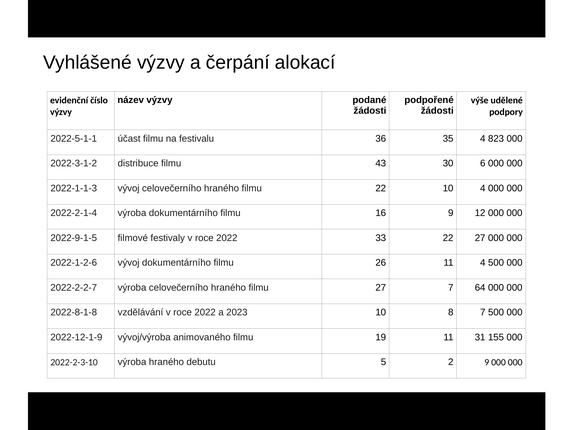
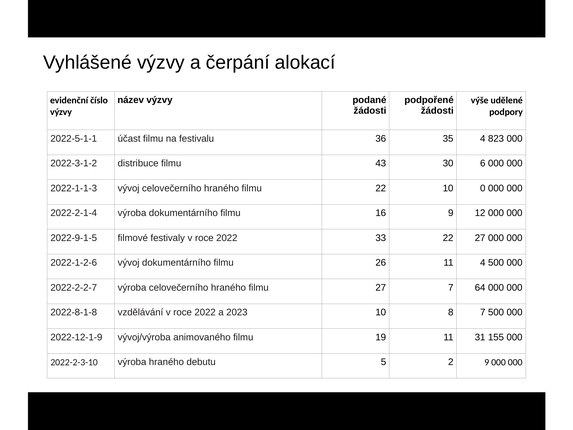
10 4: 4 -> 0 (483, 188)
